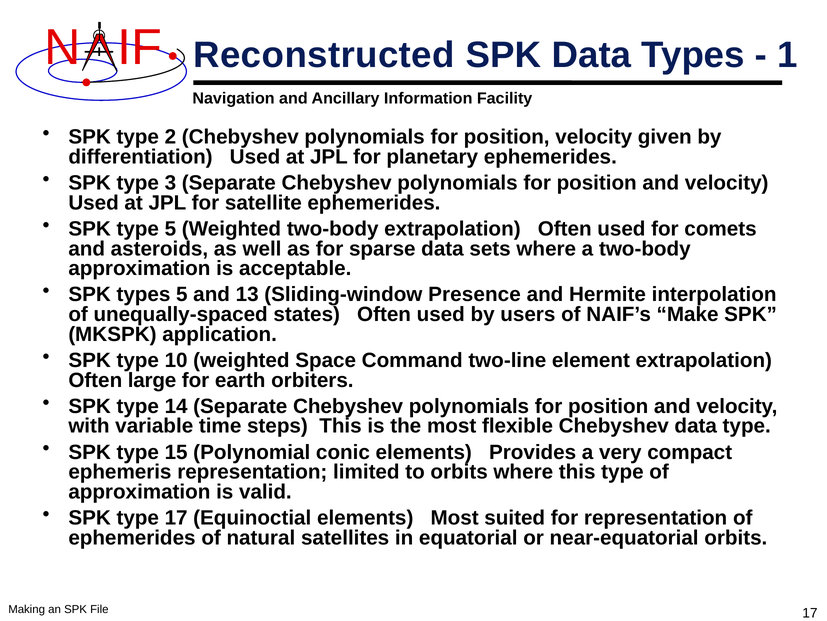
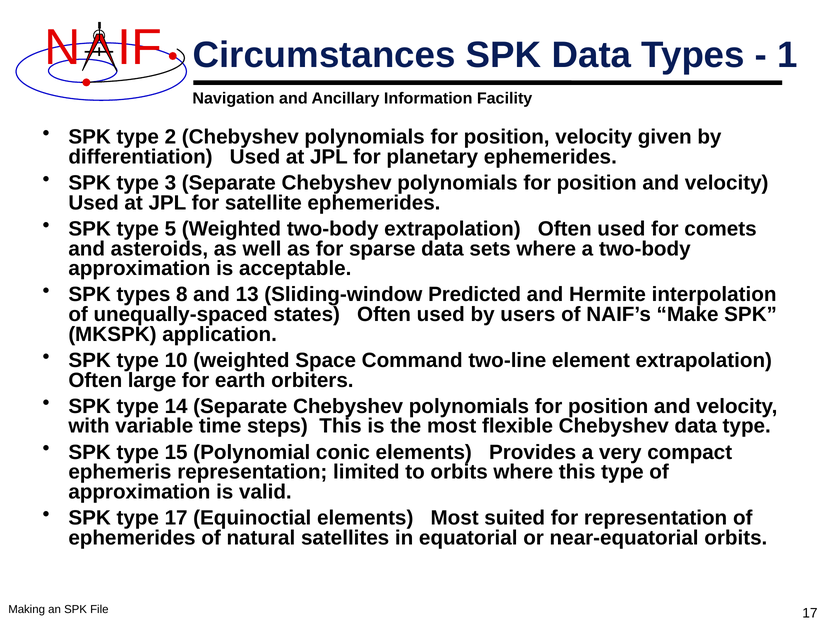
Reconstructed: Reconstructed -> Circumstances (324, 55)
types 5: 5 -> 8 (182, 294)
Presence: Presence -> Predicted (475, 294)
